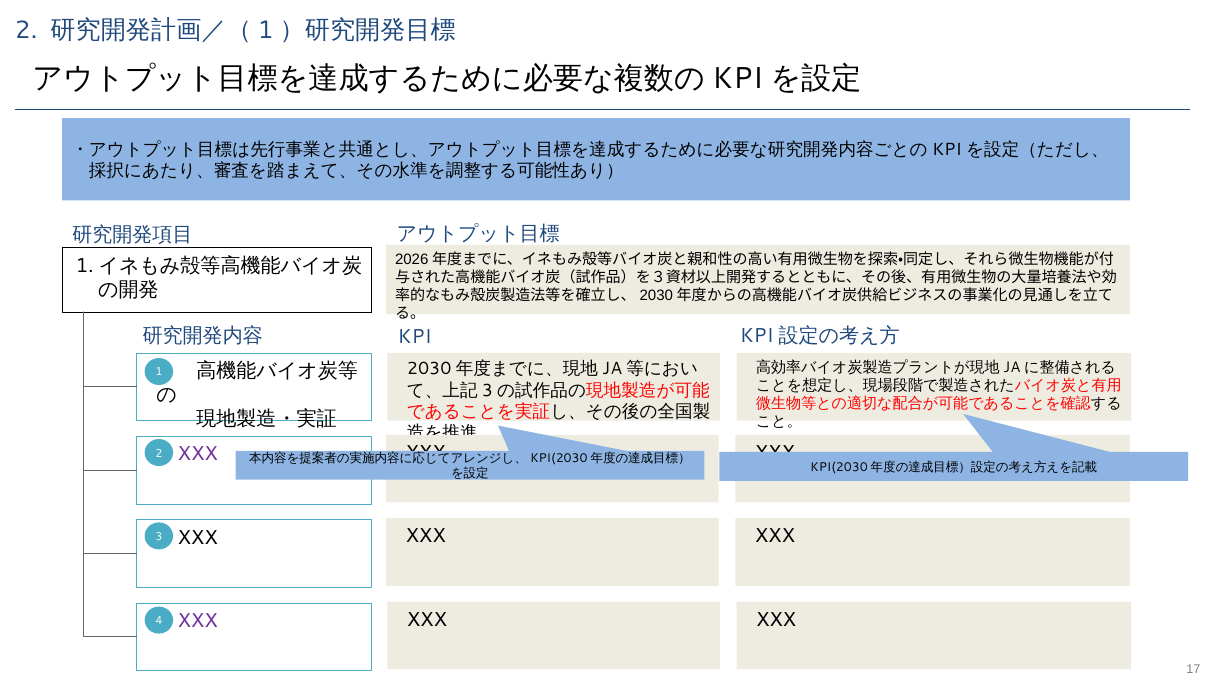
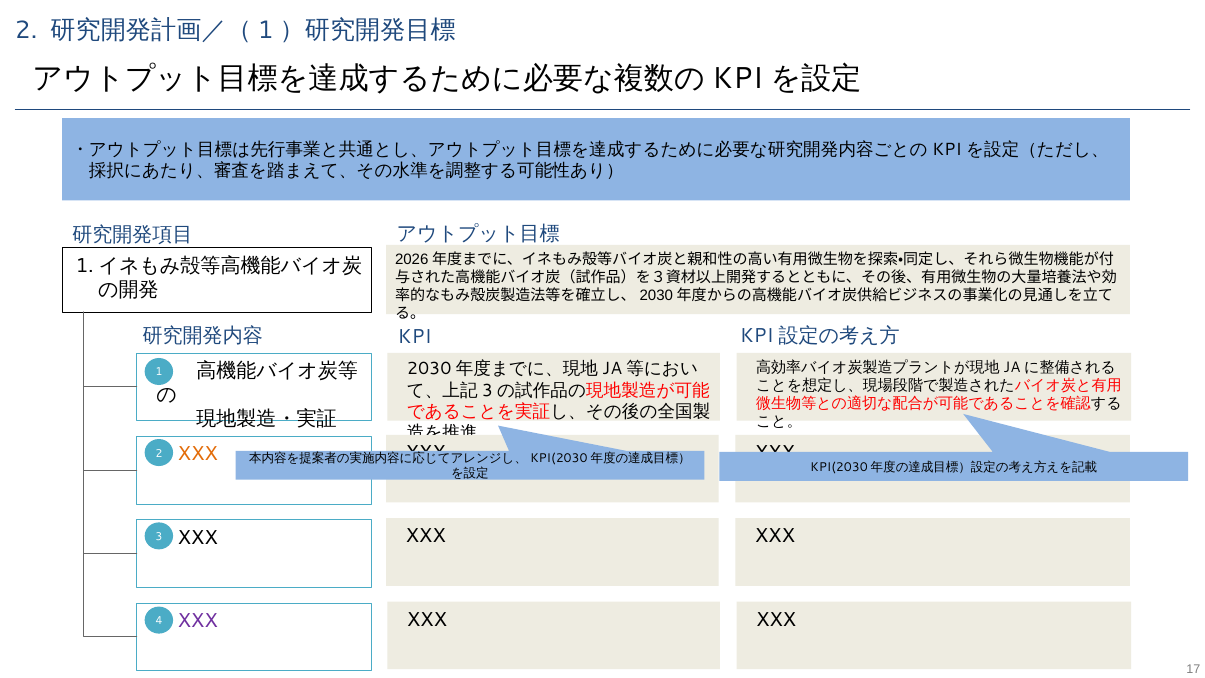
XXX colour: purple -> orange (198, 454)
